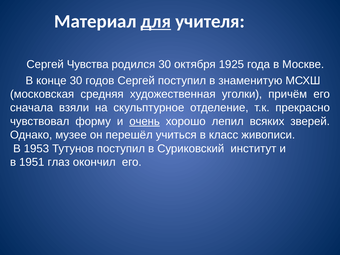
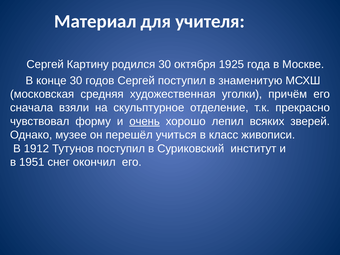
для underline: present -> none (156, 21)
Чувства: Чувства -> Картину (88, 64)
1953: 1953 -> 1912 (36, 149)
глаз: глаз -> снег (59, 162)
